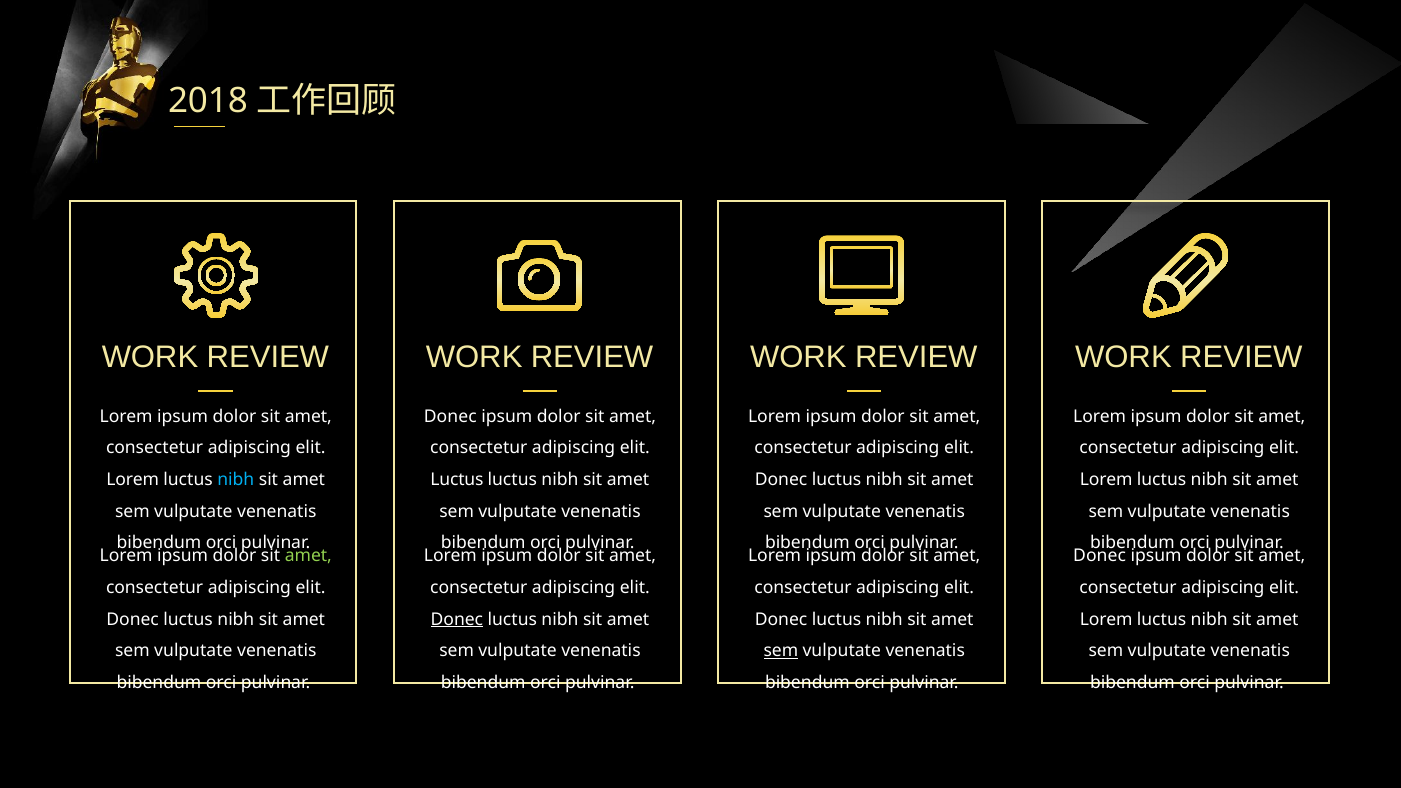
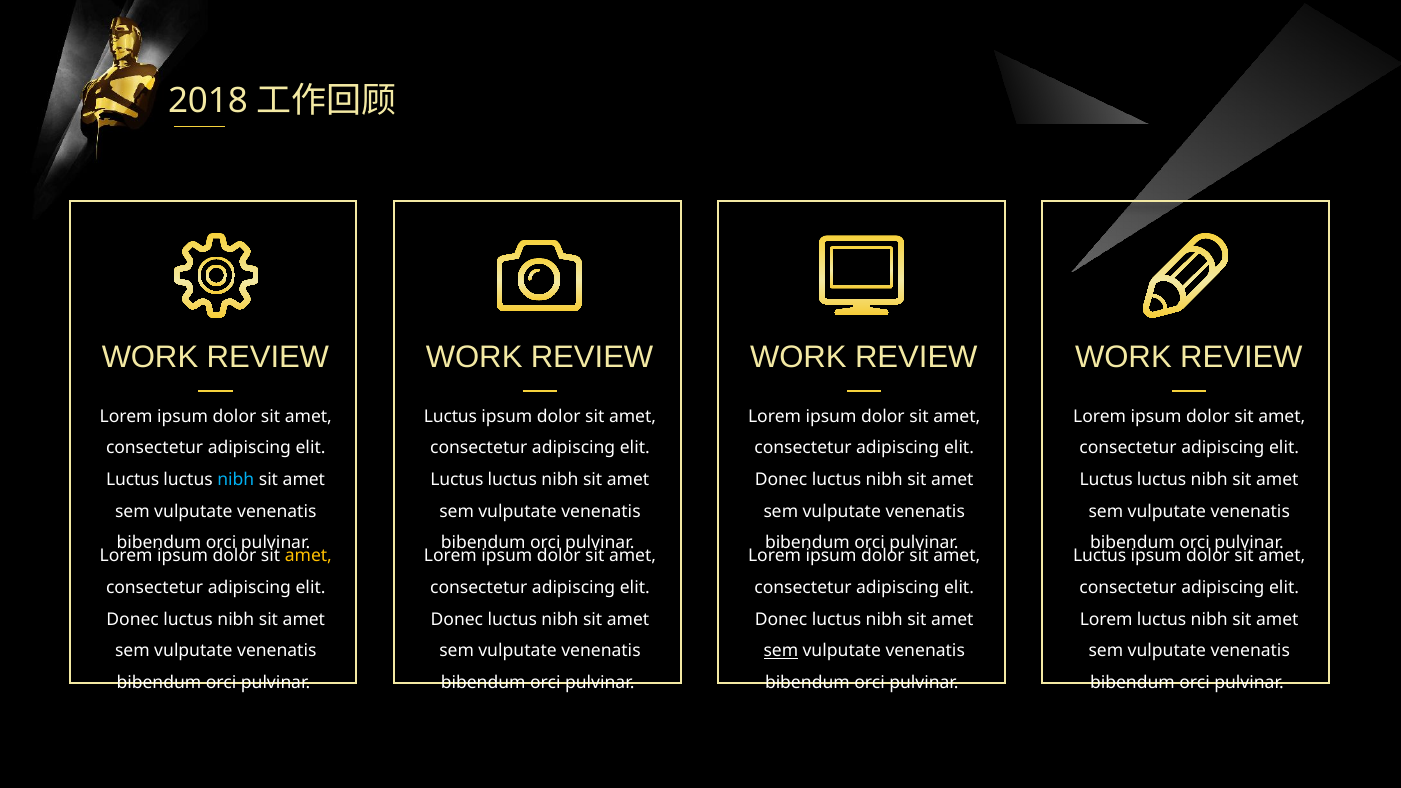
Donec: Donec -> Luctus (450, 417)
Lorem: Lorem -> Luctus (133, 480)
Lorem: Lorem -> Luctus (1106, 480)
amet colour: light green -> yellow (308, 556)
Donec: Donec -> Luctus (1100, 556)
Donec underline: present -> none (457, 619)
